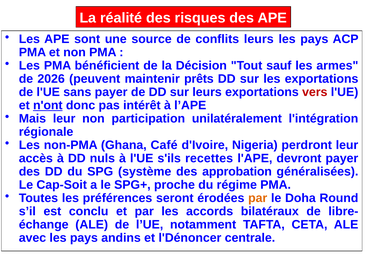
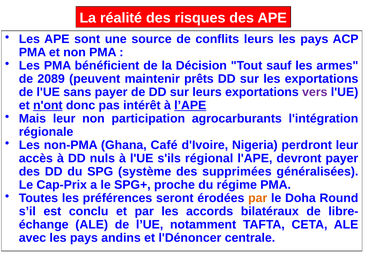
2026: 2026 -> 2089 (51, 79)
vers colour: red -> purple (315, 92)
l’APE underline: none -> present (190, 105)
unilatéralement: unilatéralement -> agrocarburants (237, 119)
recettes: recettes -> régional (209, 158)
approbation: approbation -> supprimées (237, 172)
Cap-Soit: Cap-Soit -> Cap-Prix (62, 185)
